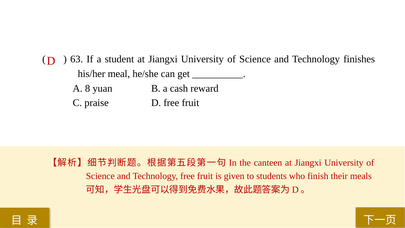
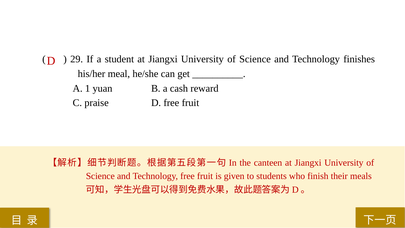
63: 63 -> 29 (77, 59)
8: 8 -> 1 (88, 88)
